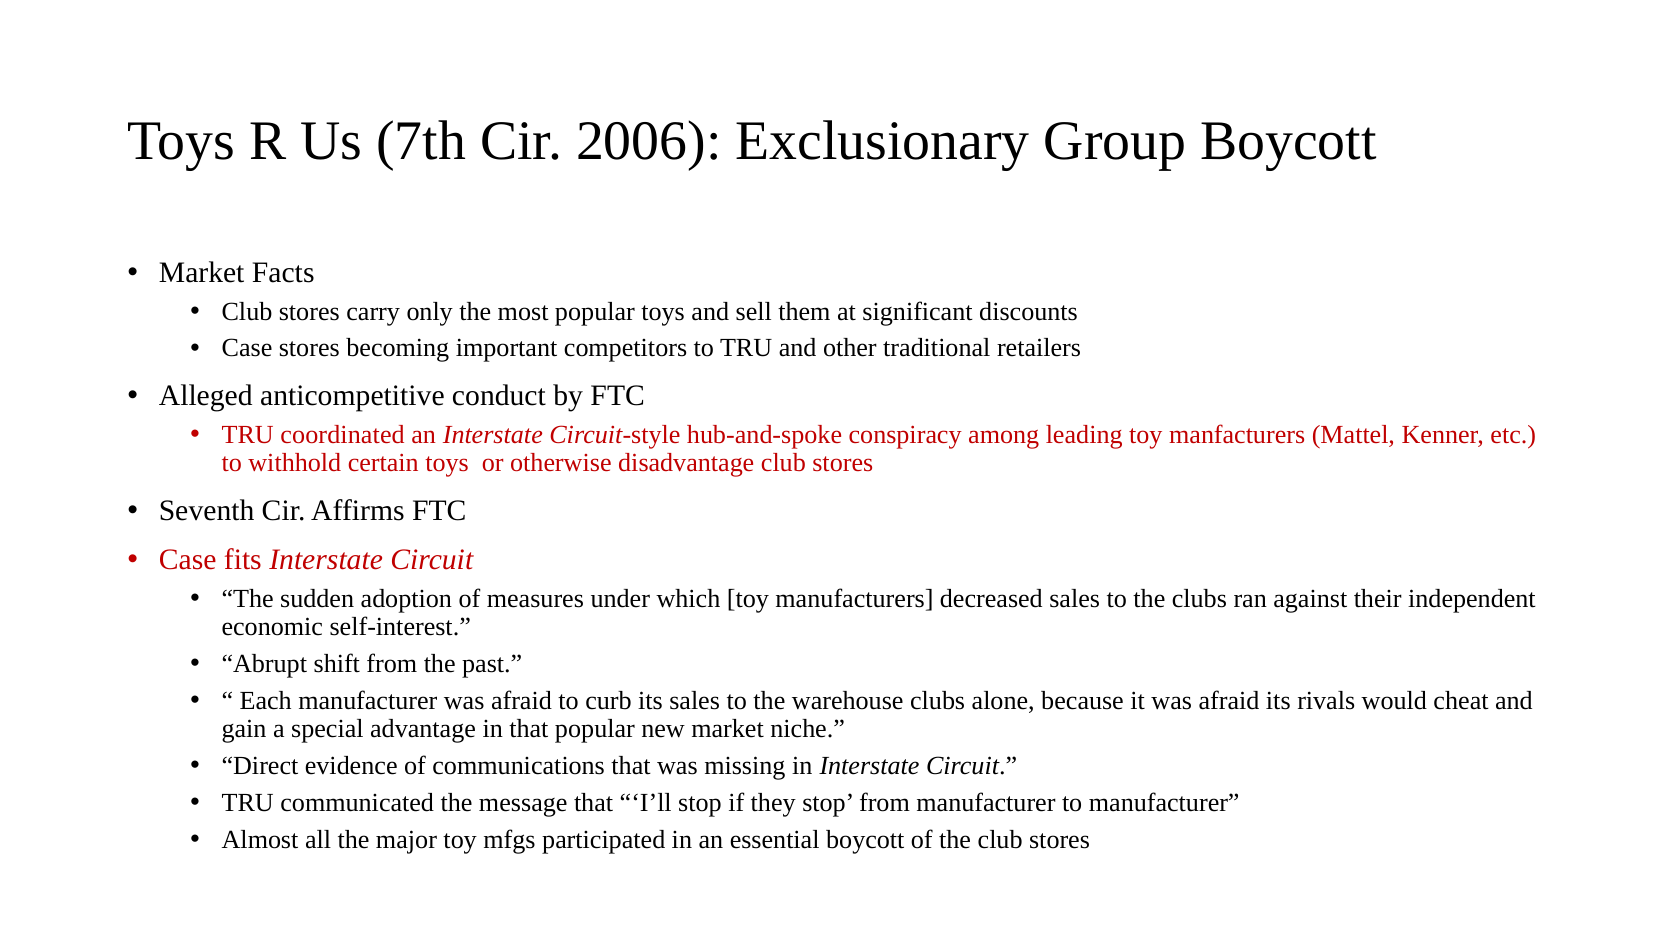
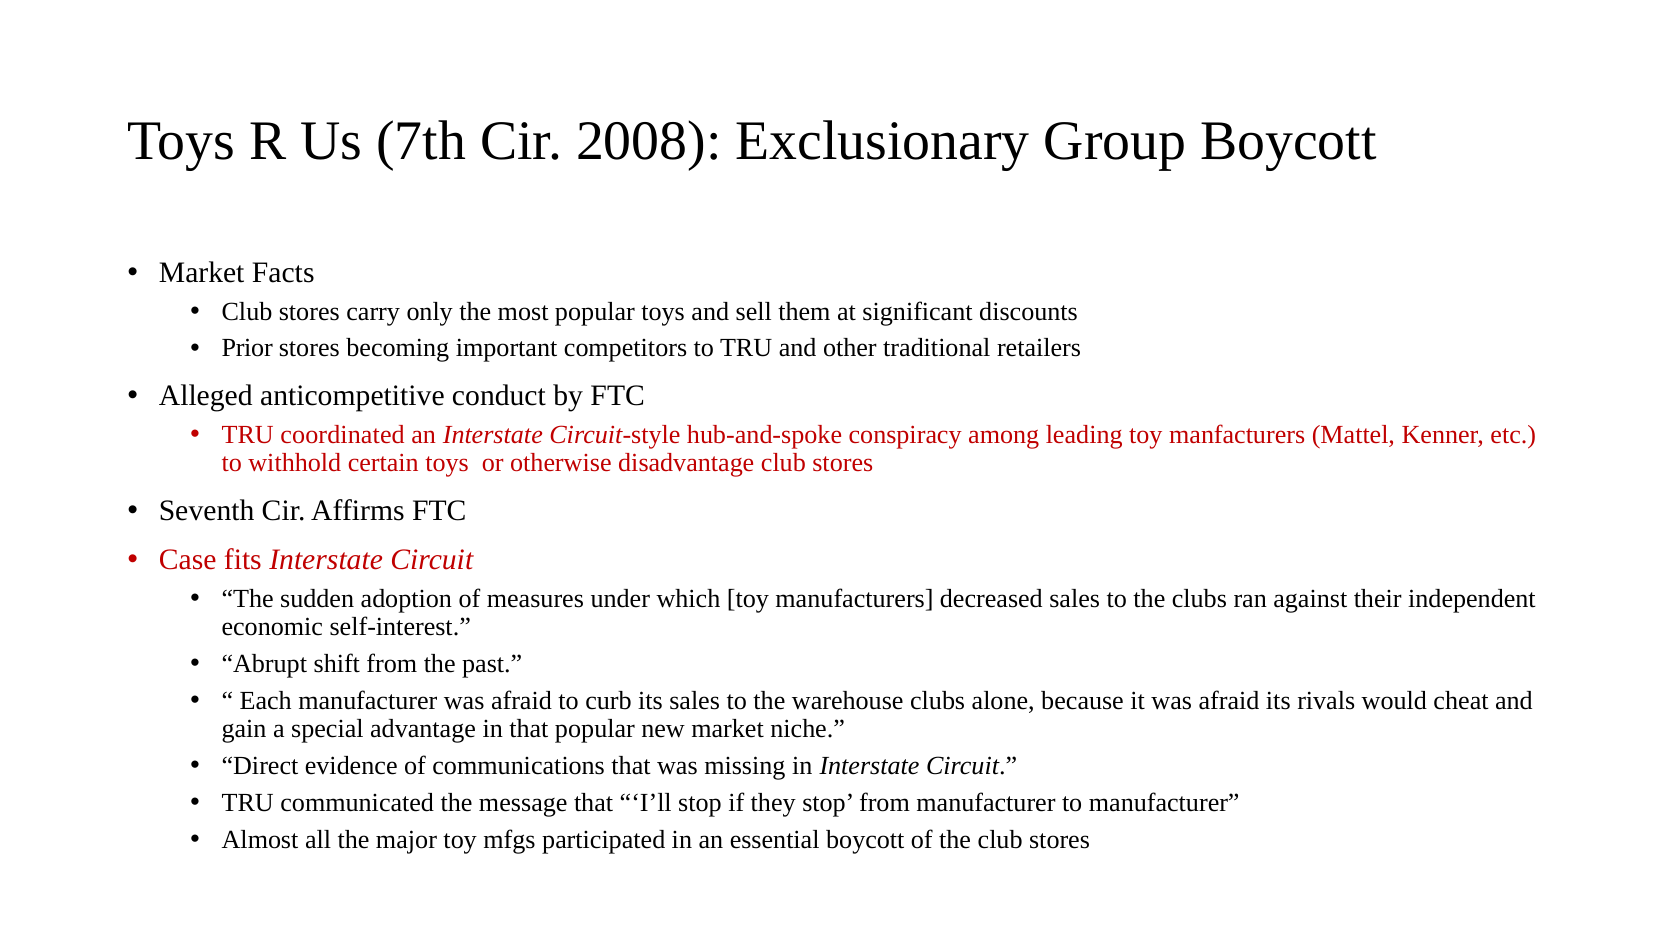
2006: 2006 -> 2008 (649, 141)
Case: Case -> Prior (247, 348)
